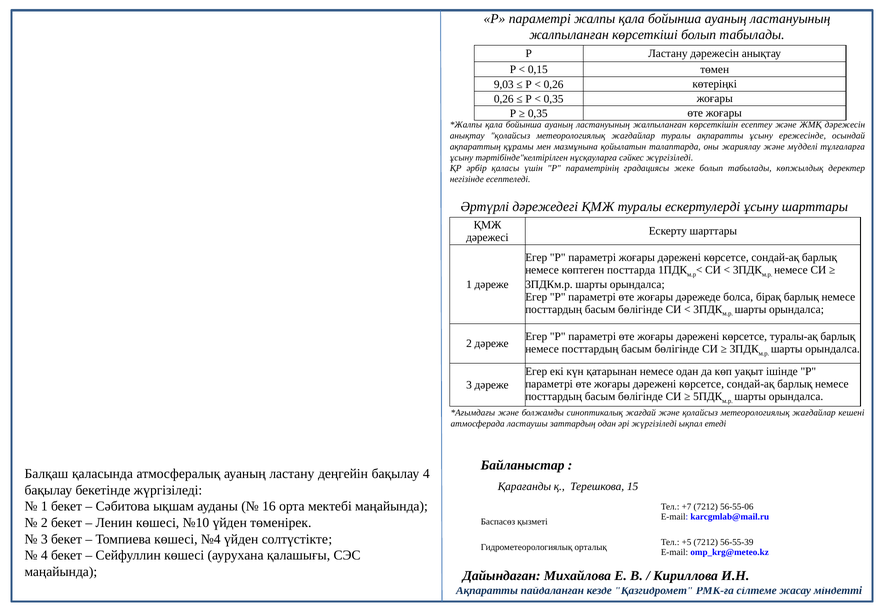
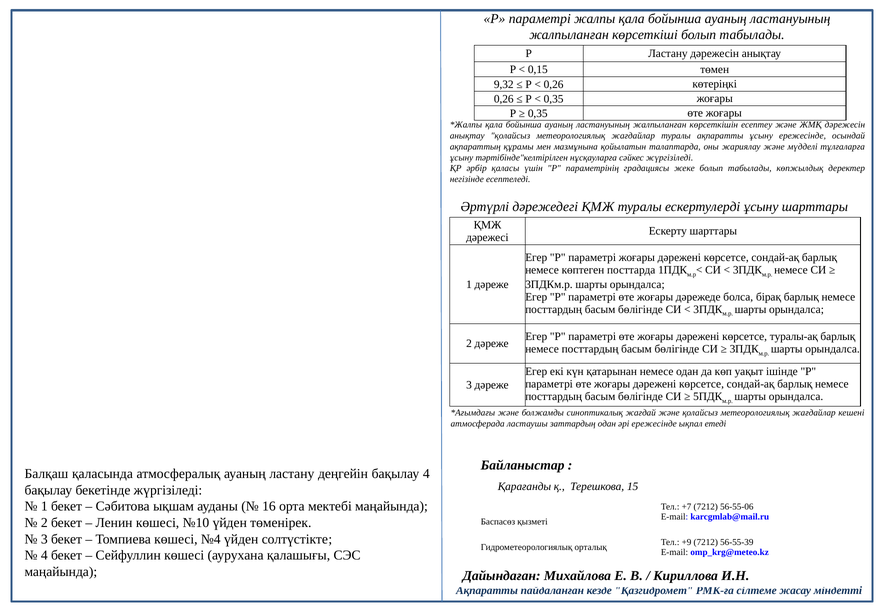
9,03: 9,03 -> 9,32 (504, 84)
әрі жүргізіледі: жүргізіледі -> ережесінде (654, 424)
+5: +5 -> +9 (686, 542)
